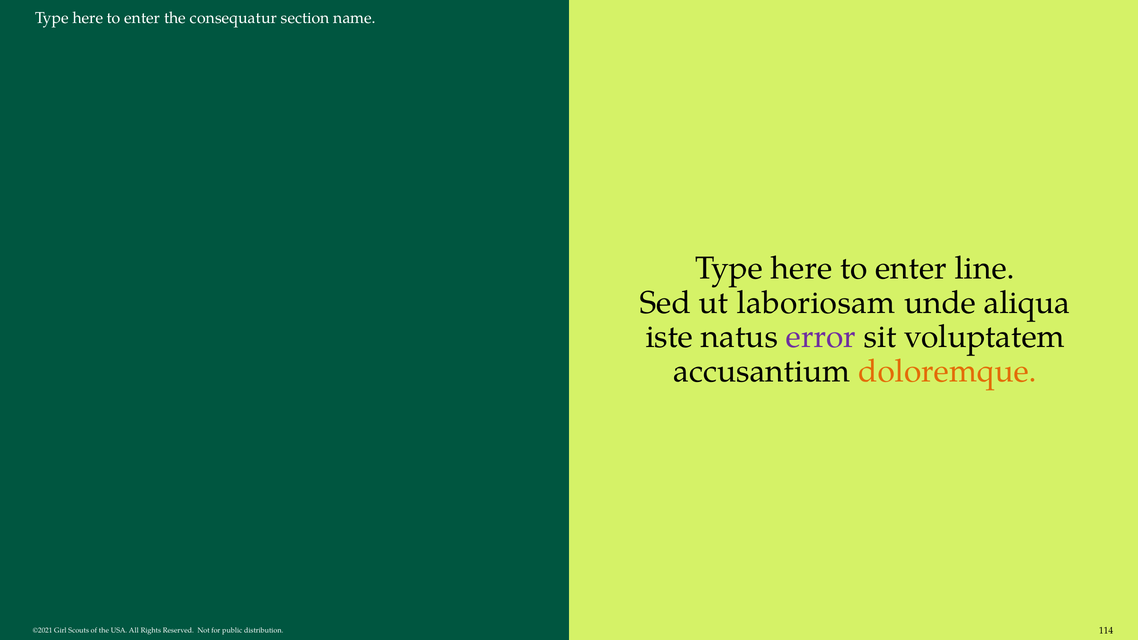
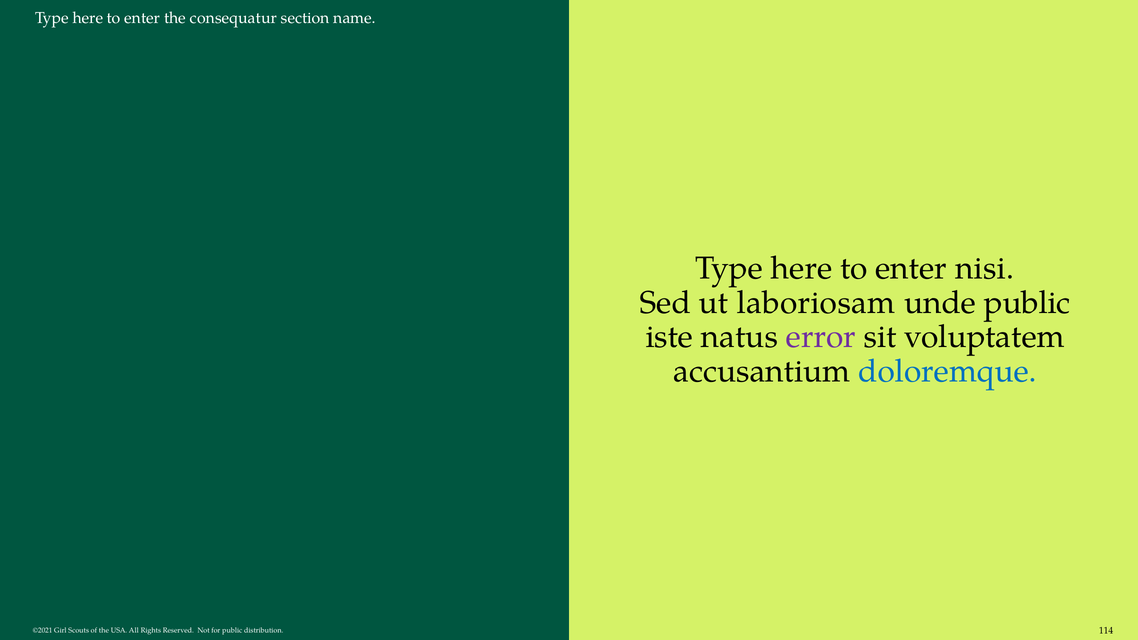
line: line -> nisi (985, 269)
unde aliqua: aliqua -> public (1027, 303)
doloremque colour: orange -> blue (948, 371)
